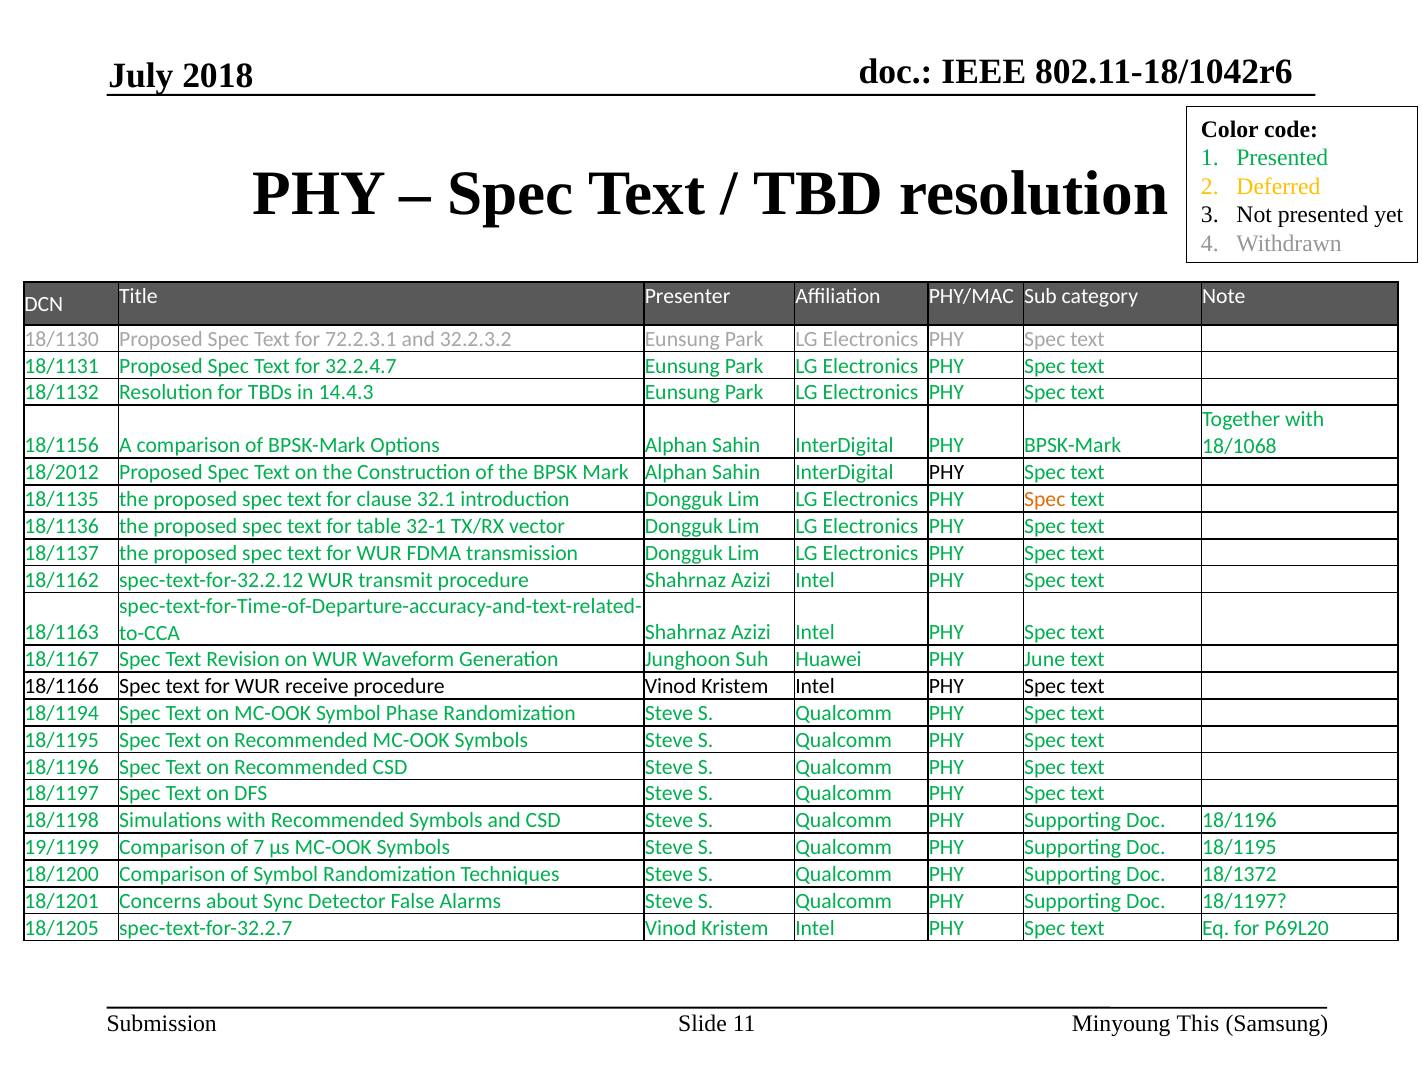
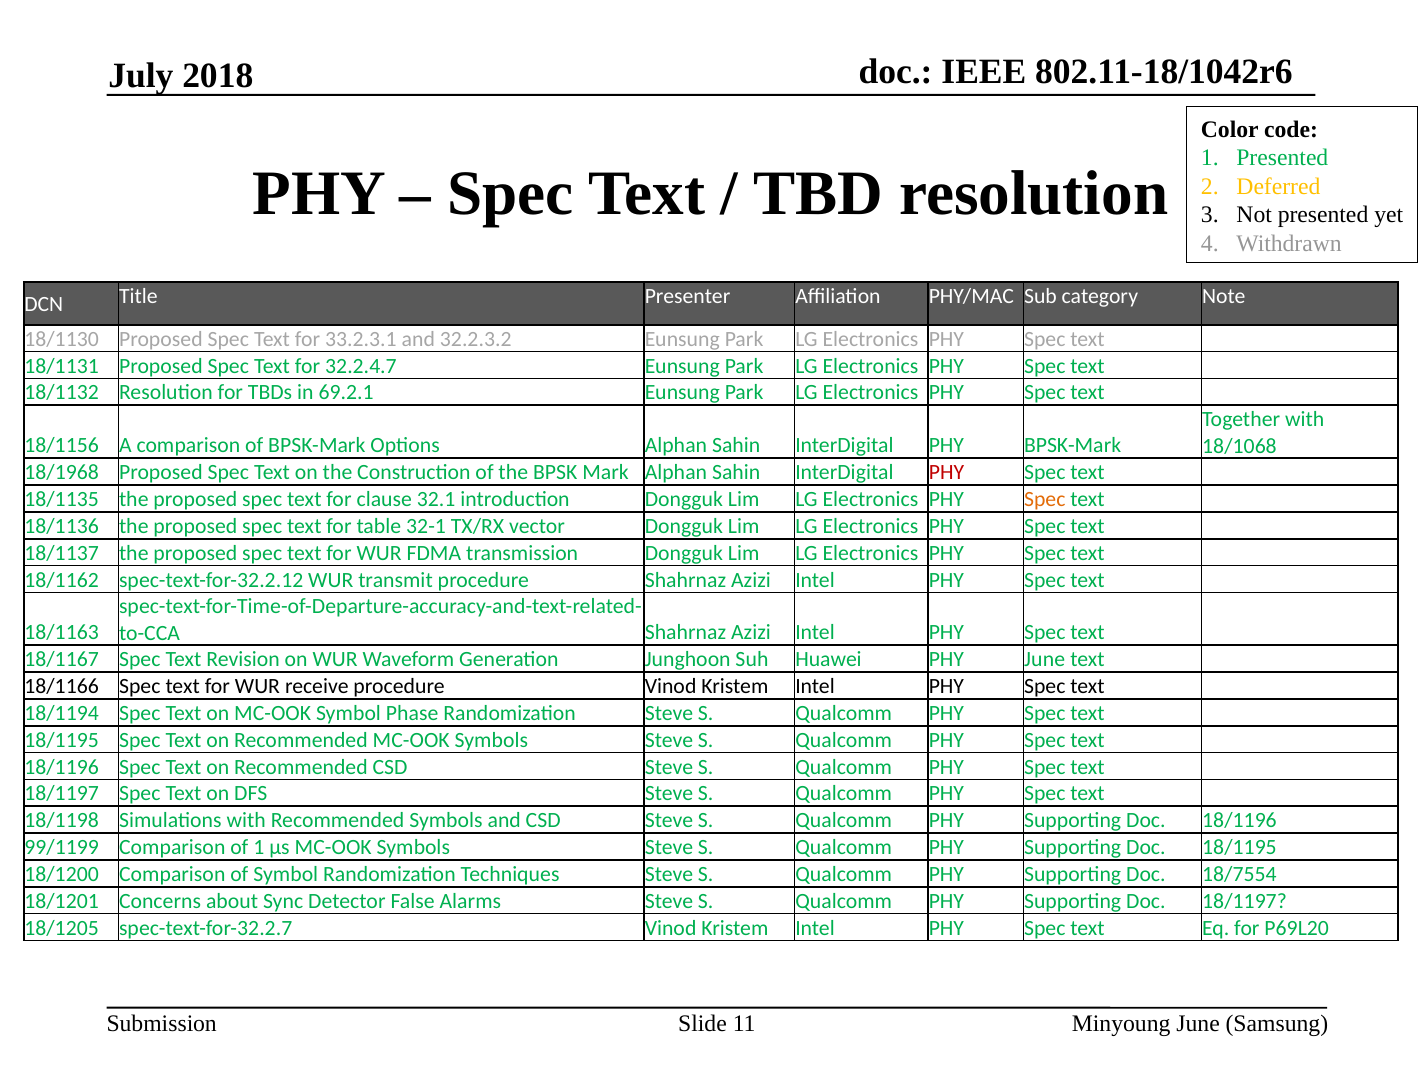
72.2.3.1: 72.2.3.1 -> 33.2.3.1 (361, 339)
14.4.3: 14.4.3 -> 69.2.1 (346, 393)
18/2012: 18/2012 -> 18/1968 (62, 472)
PHY colour: black -> red (946, 472)
19/1199: 19/1199 -> 99/1199 (62, 847)
of 7: 7 -> 1 (259, 847)
18/1372: 18/1372 -> 18/7554 (1239, 874)
Minyoung This: This -> June (1198, 1023)
